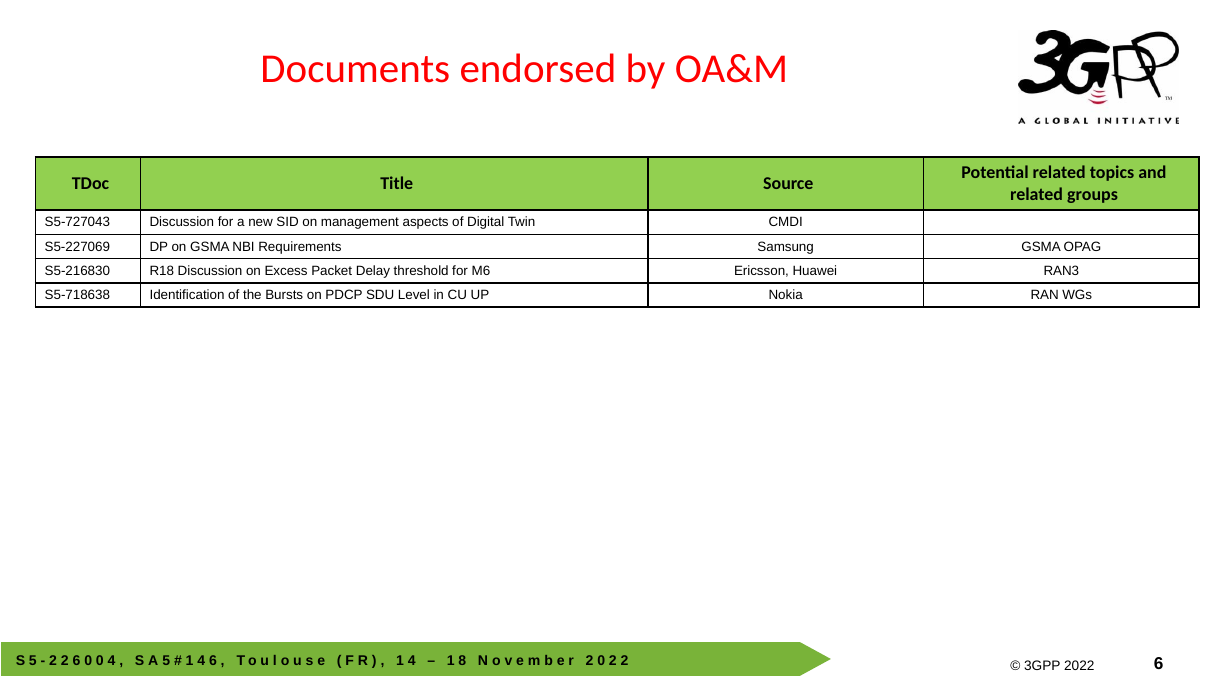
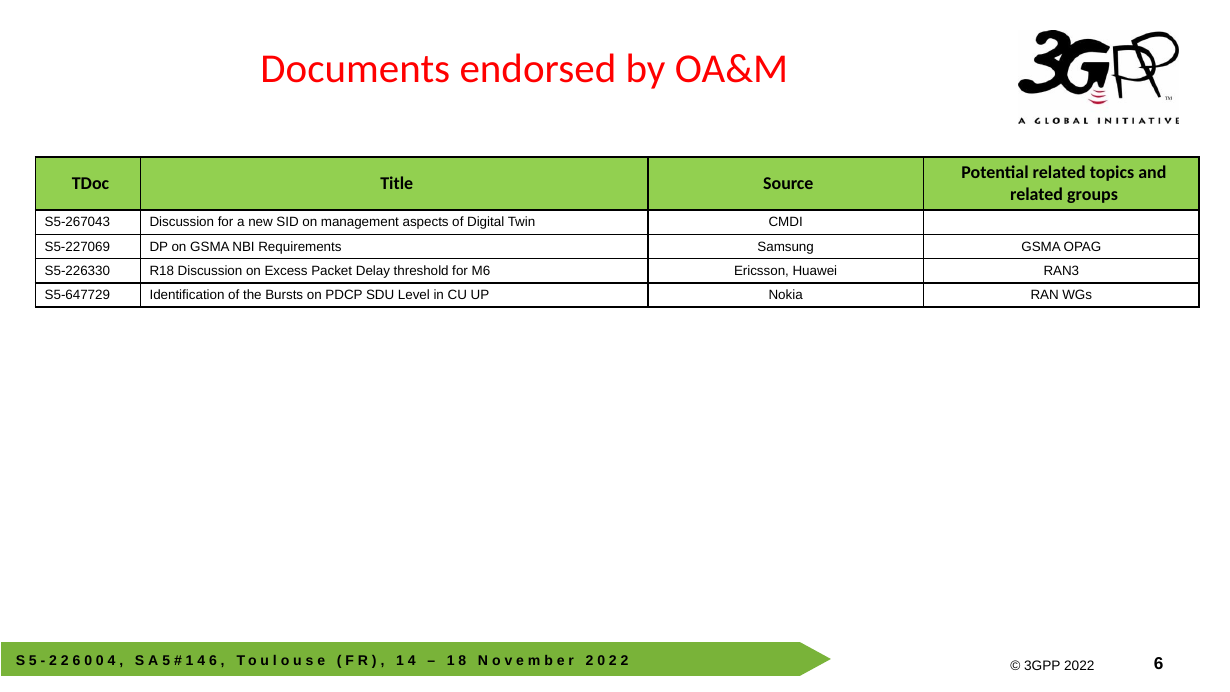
S5-727043: S5-727043 -> S5-267043 (77, 222)
S5-216830: S5-216830 -> S5-226330 (77, 271)
S5-718638: S5-718638 -> S5-647729 (77, 295)
